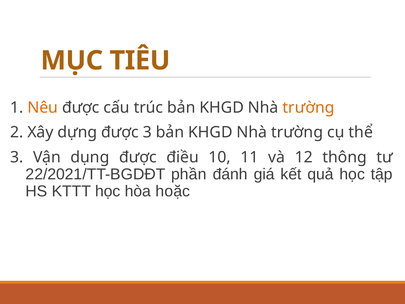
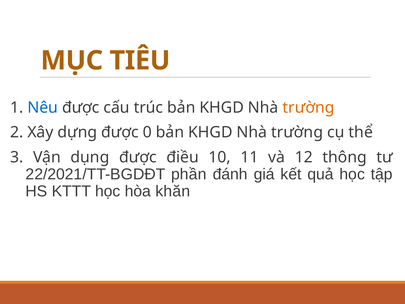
Nêu colour: orange -> blue (43, 107)
được 3: 3 -> 0 (147, 132)
hoặc: hoặc -> khăn (173, 191)
